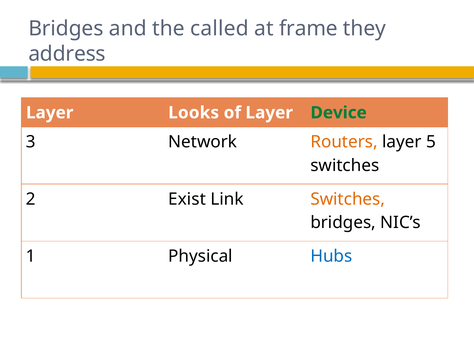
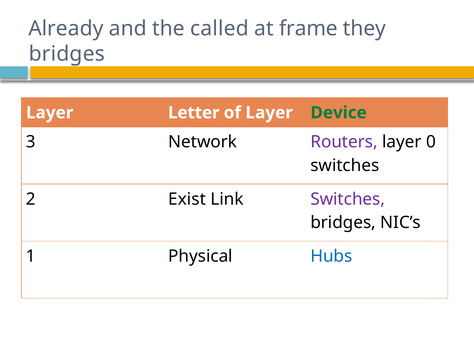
Bridges: Bridges -> Already (66, 29)
address: address -> bridges (67, 54)
Looks: Looks -> Letter (194, 113)
Routers colour: orange -> purple (344, 142)
5: 5 -> 0 (431, 142)
Switches colour: orange -> purple (348, 199)
